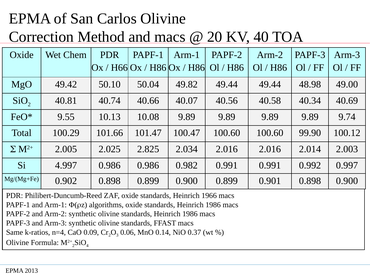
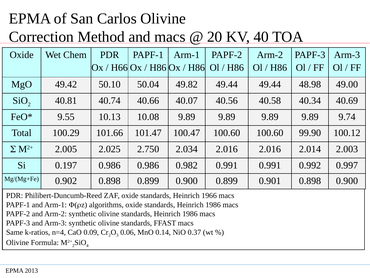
2.825: 2.825 -> 2.750 (148, 149)
4.997: 4.997 -> 0.197 (66, 165)
